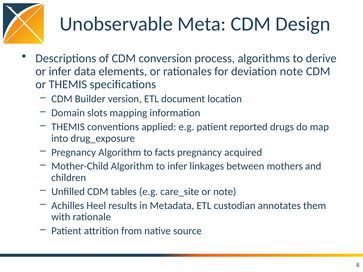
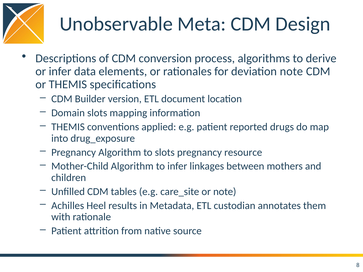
to facts: facts -> slots (165, 152)
acquired: acquired -> resource (243, 152)
